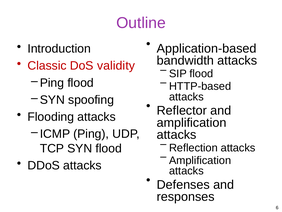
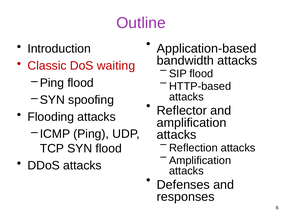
validity: validity -> waiting (116, 66)
